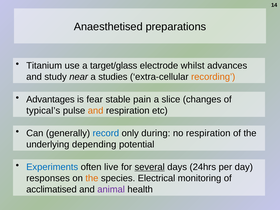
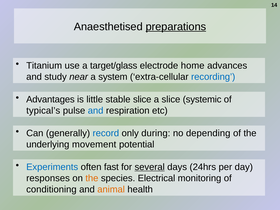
preparations underline: none -> present (176, 27)
whilst: whilst -> home (193, 66)
studies: studies -> system (113, 77)
recording colour: orange -> blue (213, 77)
fear: fear -> little (95, 99)
stable pain: pain -> slice (142, 99)
changes: changes -> systemic (202, 99)
and colour: orange -> blue (96, 111)
no respiration: respiration -> depending (208, 133)
depending: depending -> movement (94, 144)
live: live -> fast (111, 167)
acclimatised: acclimatised -> conditioning (51, 189)
animal colour: purple -> orange (111, 189)
